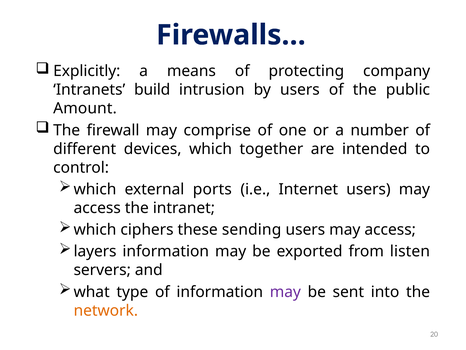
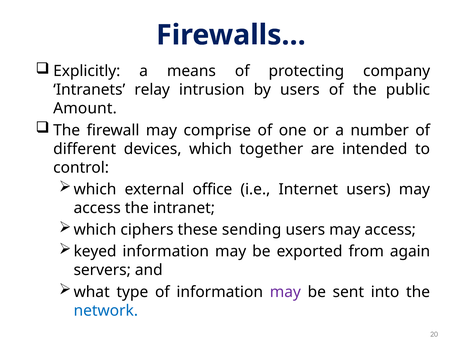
build: build -> relay (152, 90)
ports: ports -> office (212, 189)
layers: layers -> keyed (95, 251)
listen: listen -> again (410, 251)
network colour: orange -> blue (106, 310)
